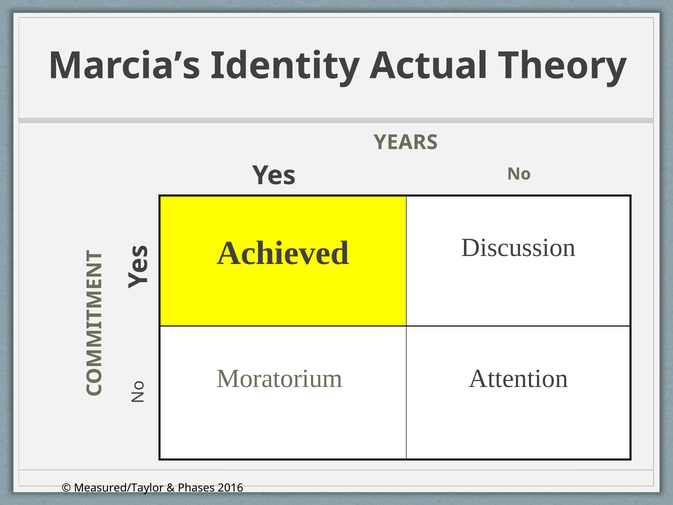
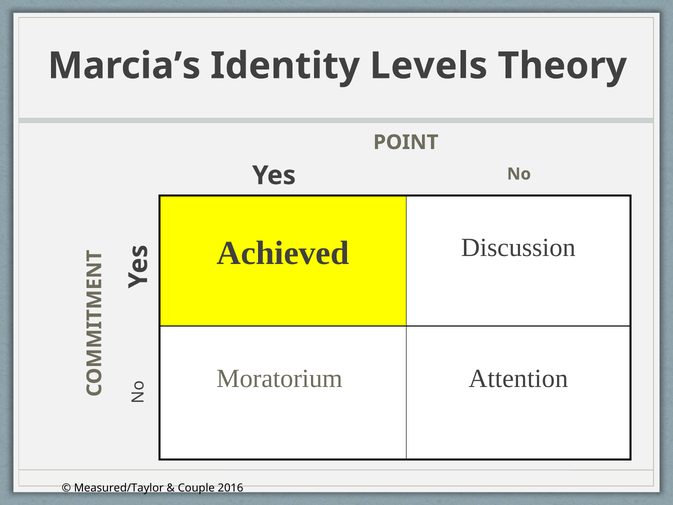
Actual: Actual -> Levels (429, 66)
YEARS: YEARS -> POINT (406, 142)
Phases: Phases -> Couple (196, 488)
